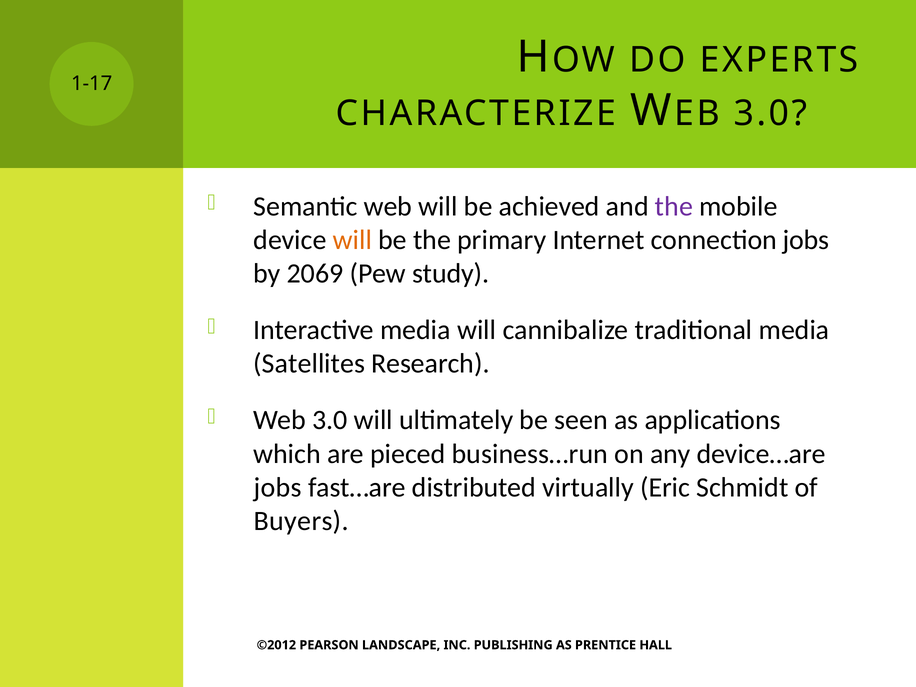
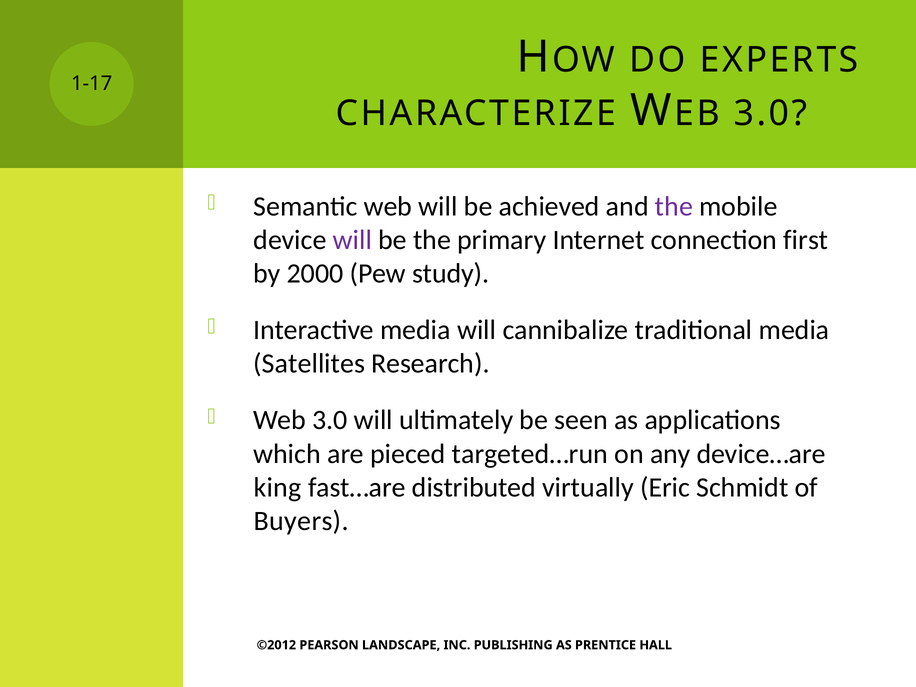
will colour: orange -> purple (352, 240)
connection jobs: jobs -> first (806, 240)
2069: 2069 -> 2000 (315, 274)
business…run: business…run -> targeted…run (530, 454)
jobs: jobs -> king (278, 487)
